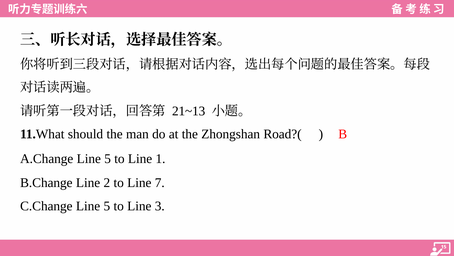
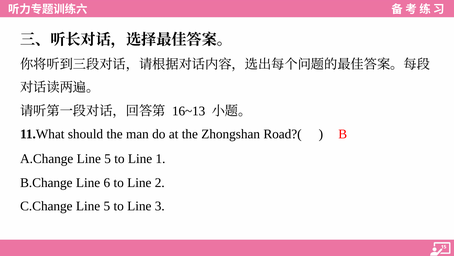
21~13: 21~13 -> 16~13 (189, 111)
2: 2 -> 6 (107, 182)
7: 7 -> 2 (160, 182)
